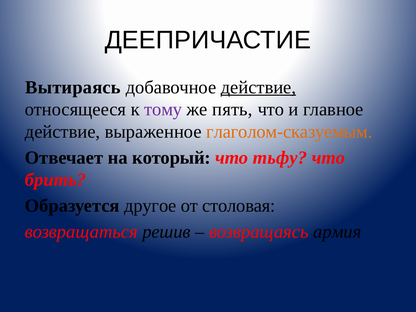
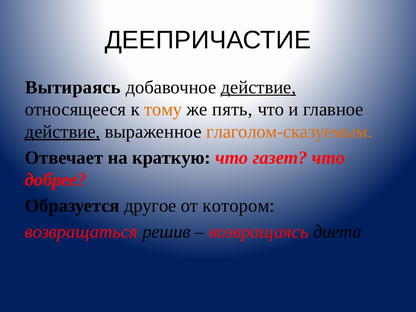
тому colour: purple -> orange (163, 109)
действие underline: none -> present (63, 132)
который: который -> краткую (171, 158)
тьфу: тьфу -> газет (280, 158)
брить: брить -> добрее (56, 180)
столовая: столовая -> котором (239, 206)
армия: армия -> диета (337, 232)
